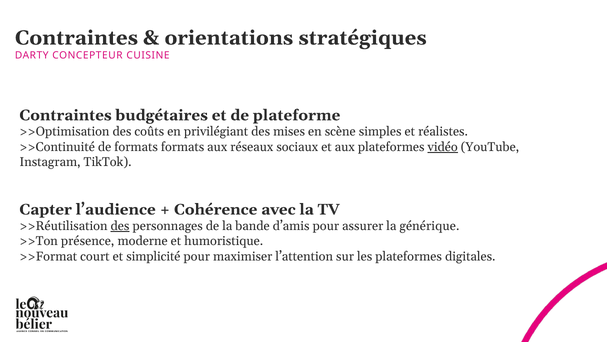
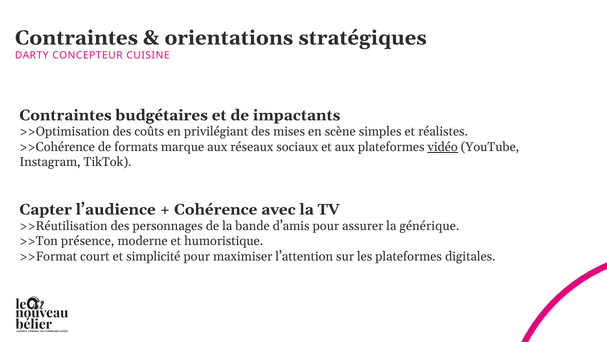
plateforme: plateforme -> impactants (297, 115)
>>Continuité: >>Continuité -> >>Cohérence (57, 147)
formats formats: formats -> marque (183, 147)
des underline: present -> none (120, 226)
